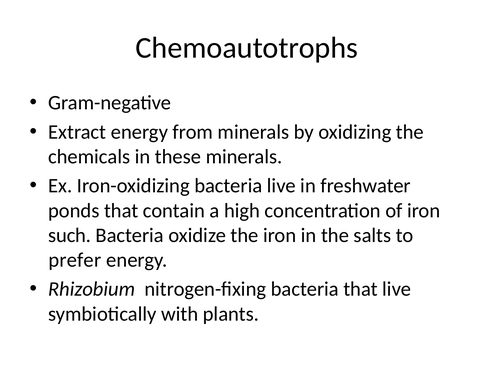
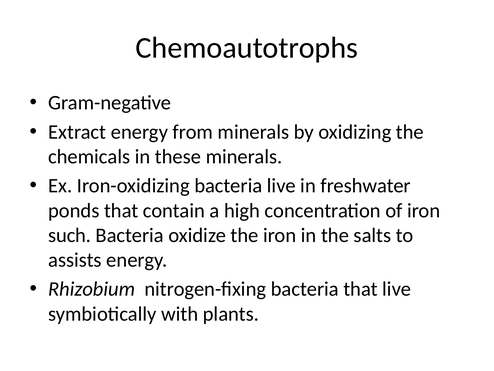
prefer: prefer -> assists (75, 260)
